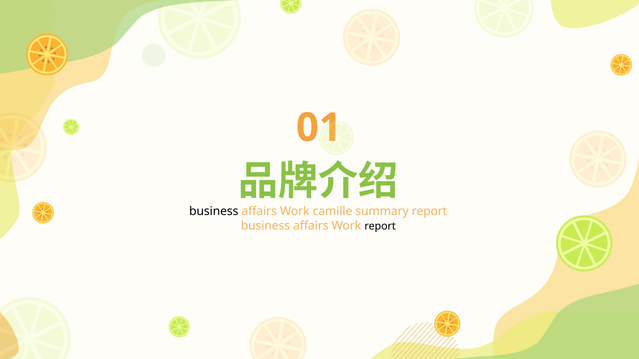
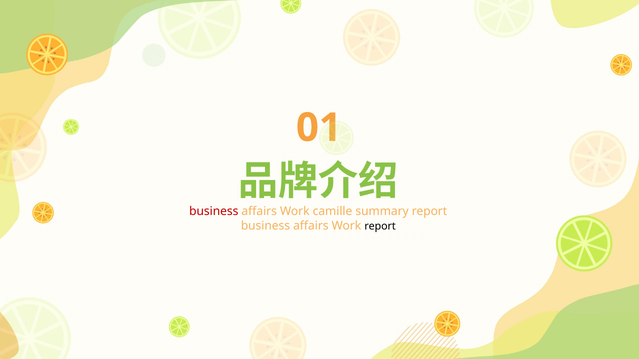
business colour: black -> red (214, 211)
